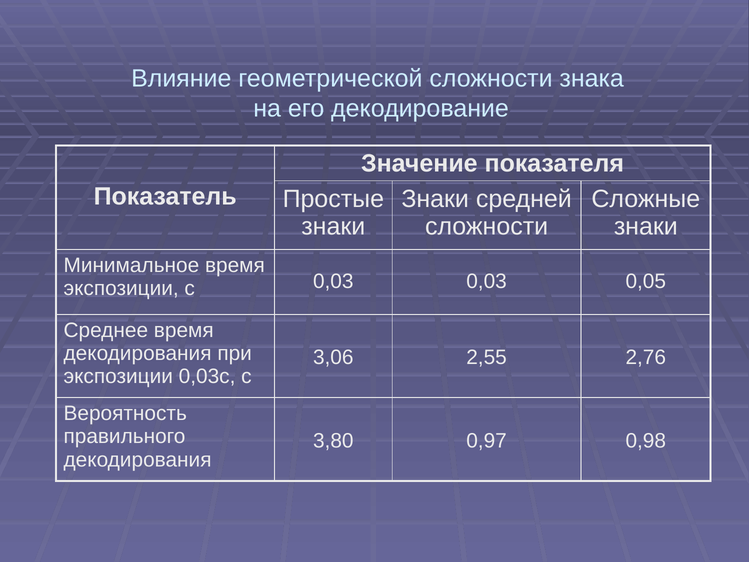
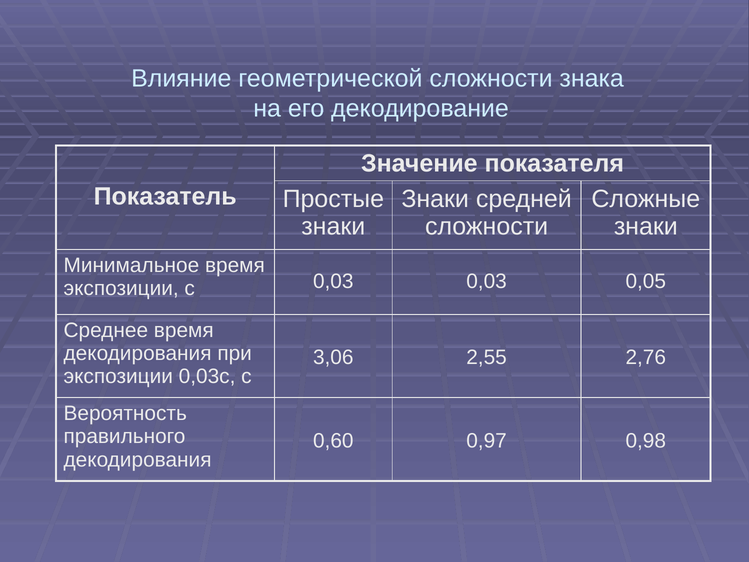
3,80: 3,80 -> 0,60 (333, 441)
